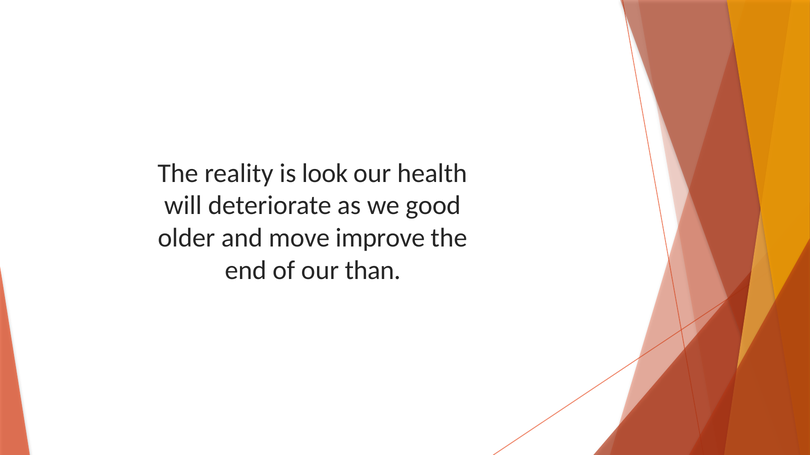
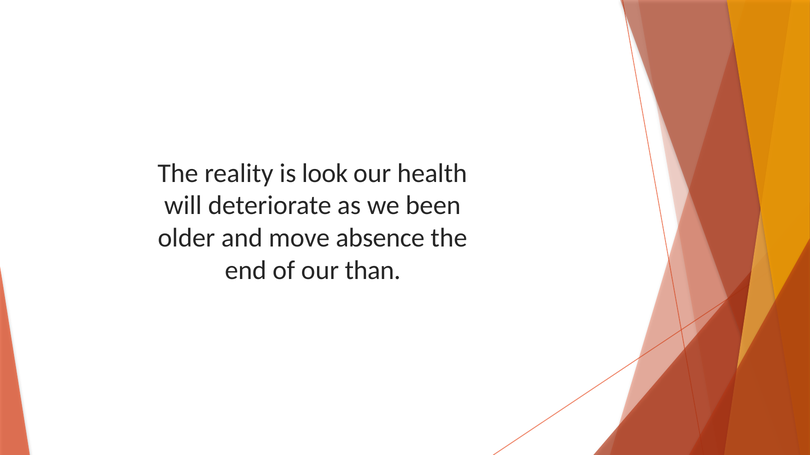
good: good -> been (433, 206)
improve: improve -> absence (380, 238)
